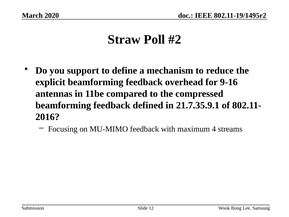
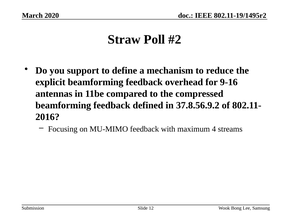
21.7.35.9.1: 21.7.35.9.1 -> 37.8.56.9.2 (198, 105)
